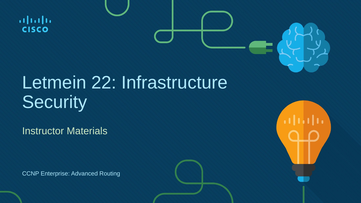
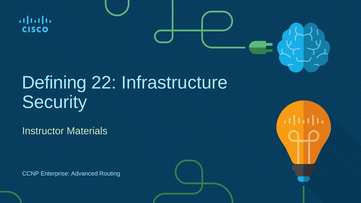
Letmein: Letmein -> Defining (54, 83)
